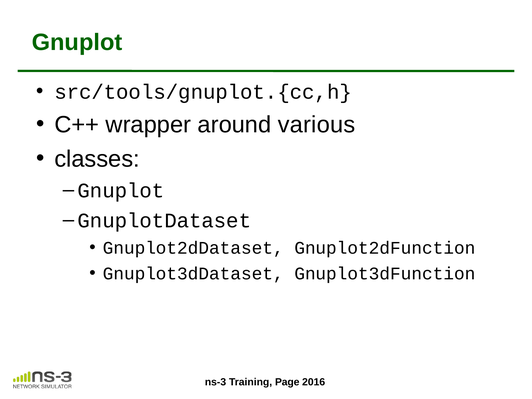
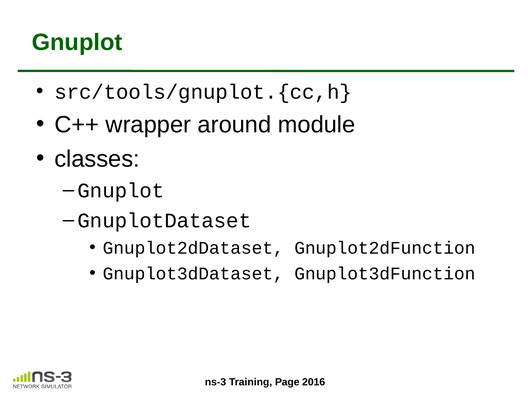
various: various -> module (317, 125)
